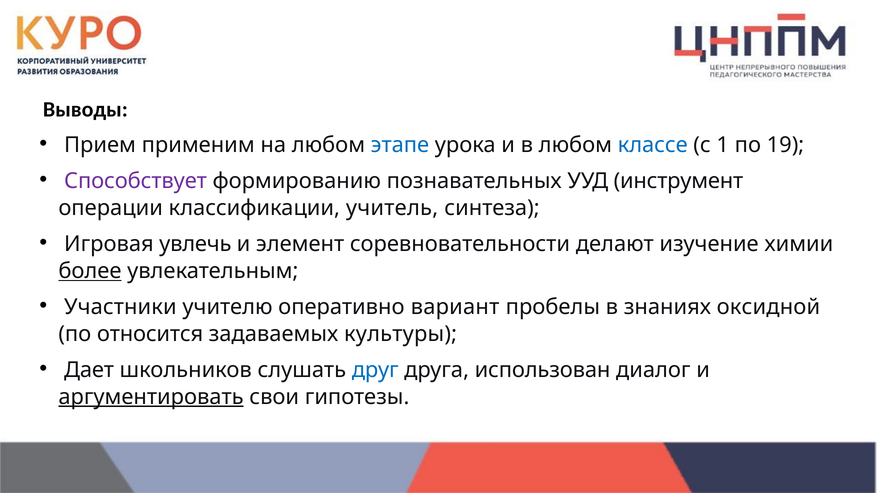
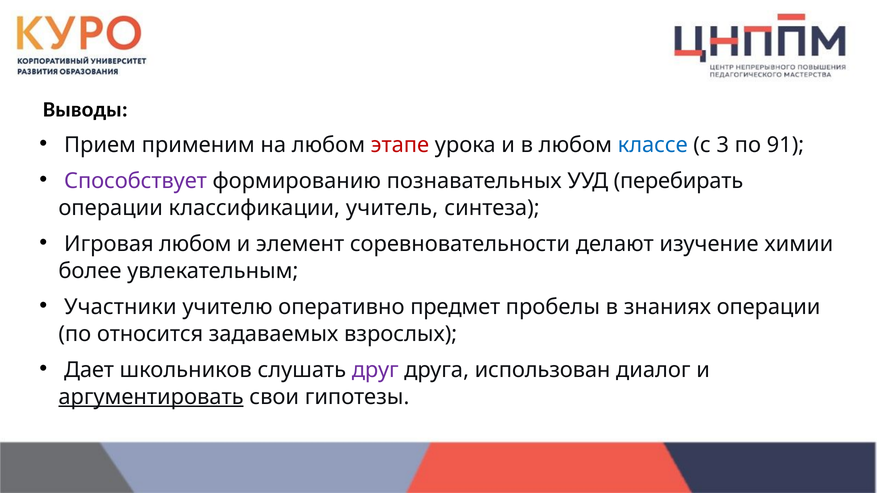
этапе colour: blue -> red (400, 145)
1: 1 -> 3 (723, 145)
19: 19 -> 91 (785, 145)
инструмент: инструмент -> перебирать (678, 181)
Игровая увлечь: увлечь -> любом (195, 244)
более underline: present -> none (90, 271)
вариант: вариант -> предмет (455, 307)
знаниях оксидной: оксидной -> операции (769, 307)
культуры: культуры -> взрослых (401, 334)
друг colour: blue -> purple (375, 370)
